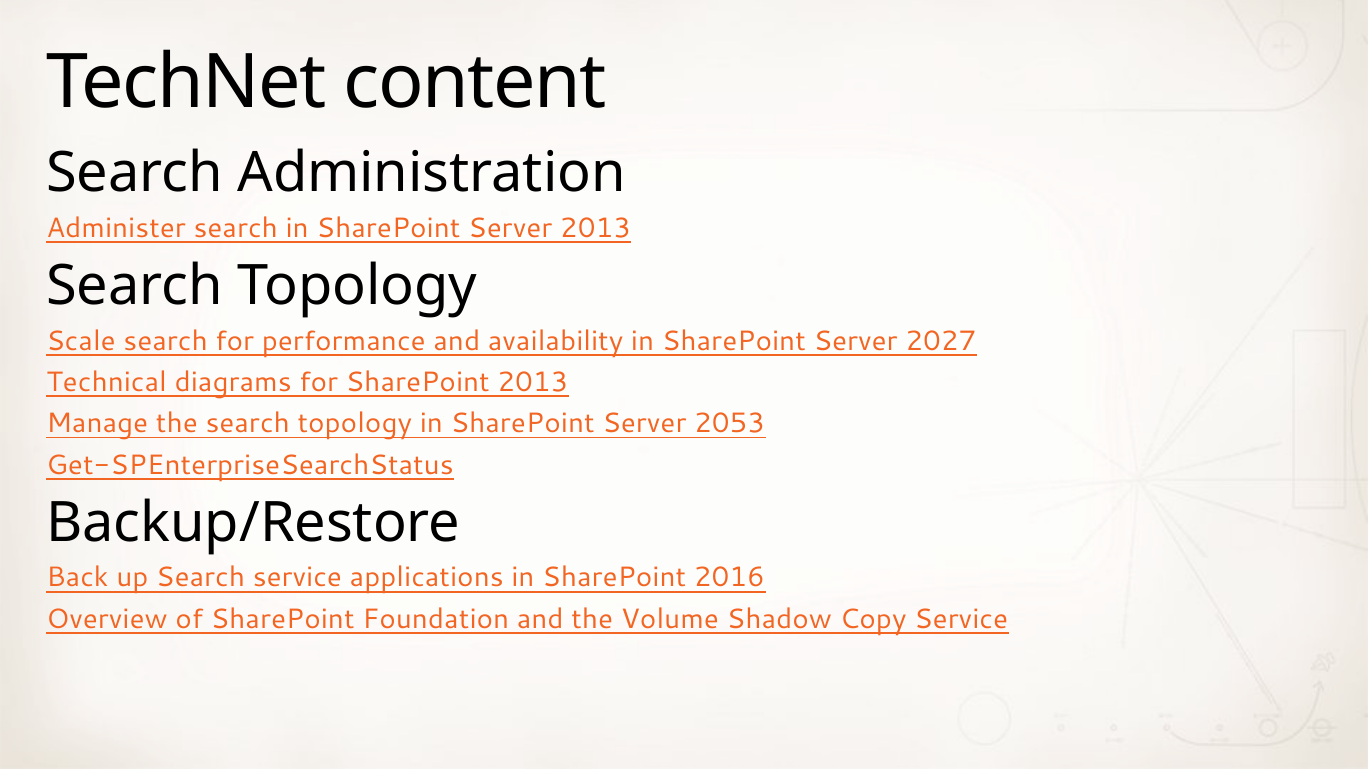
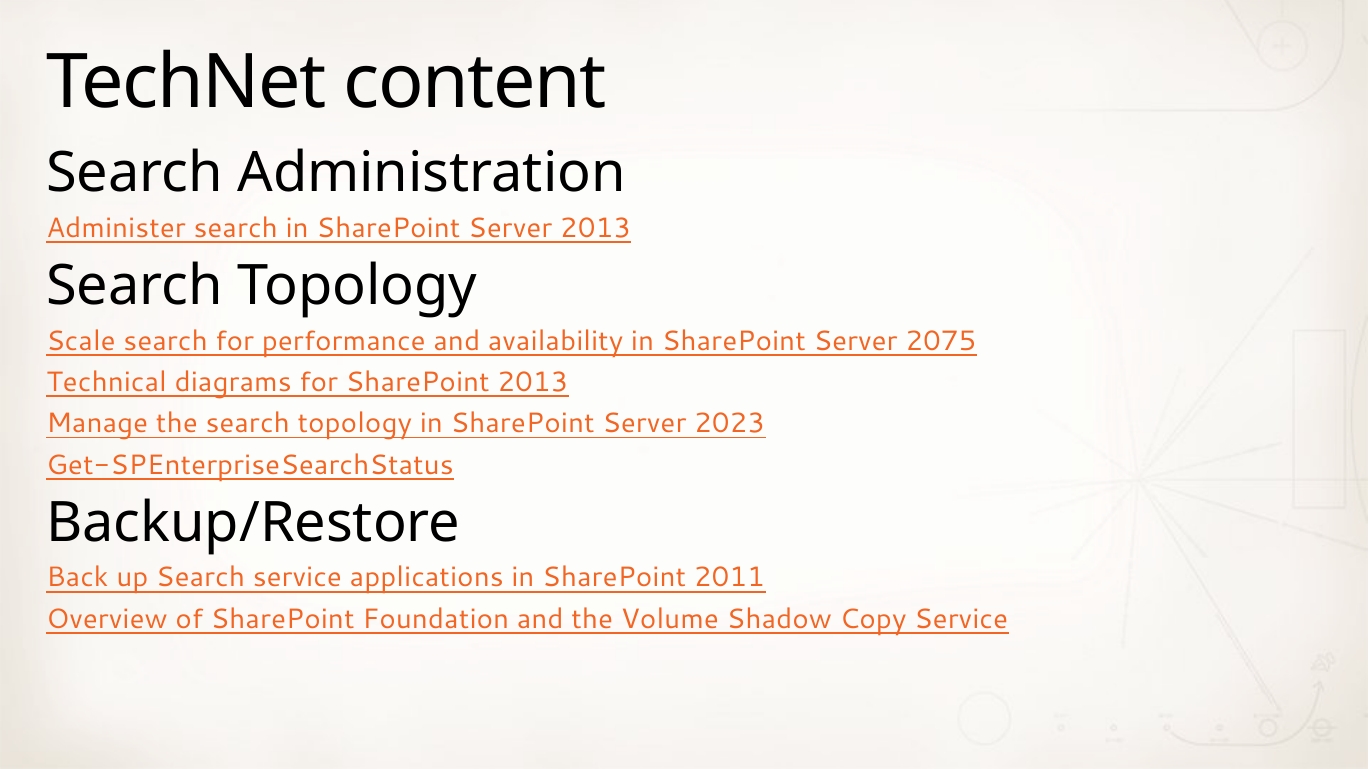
2027: 2027 -> 2075 (941, 341)
2053: 2053 -> 2023 (730, 424)
2016: 2016 -> 2011 (729, 578)
